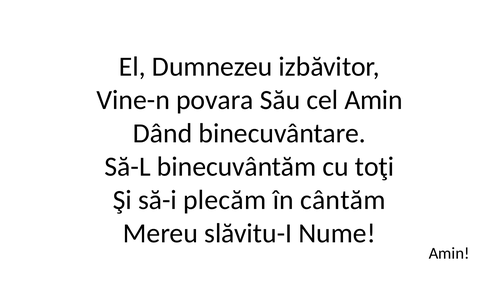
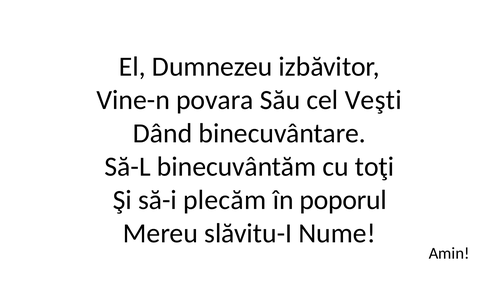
cel Amin: Amin -> Veşti (373, 100)
cântăm: cântăm -> poporul (343, 200)
